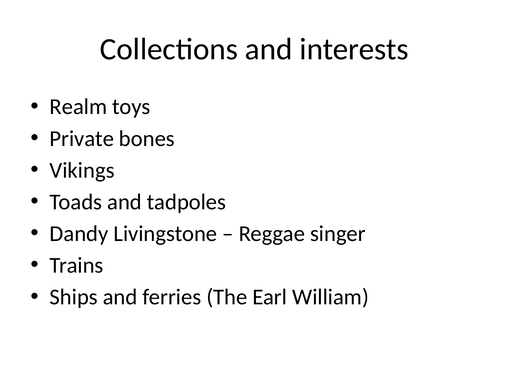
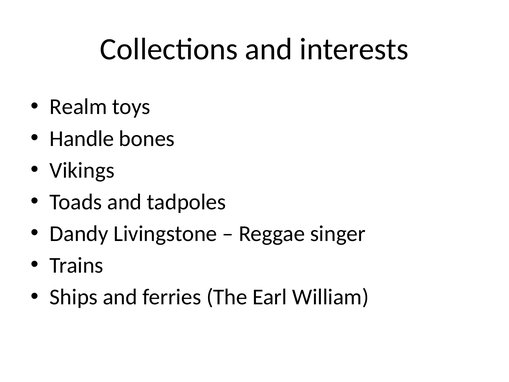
Private: Private -> Handle (82, 138)
